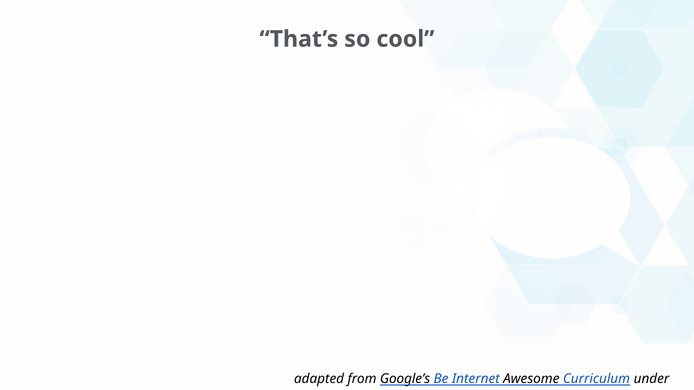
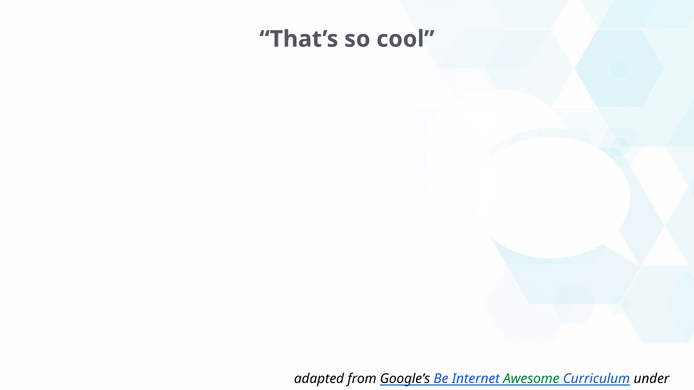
Awesome colour: black -> green (531, 379)
